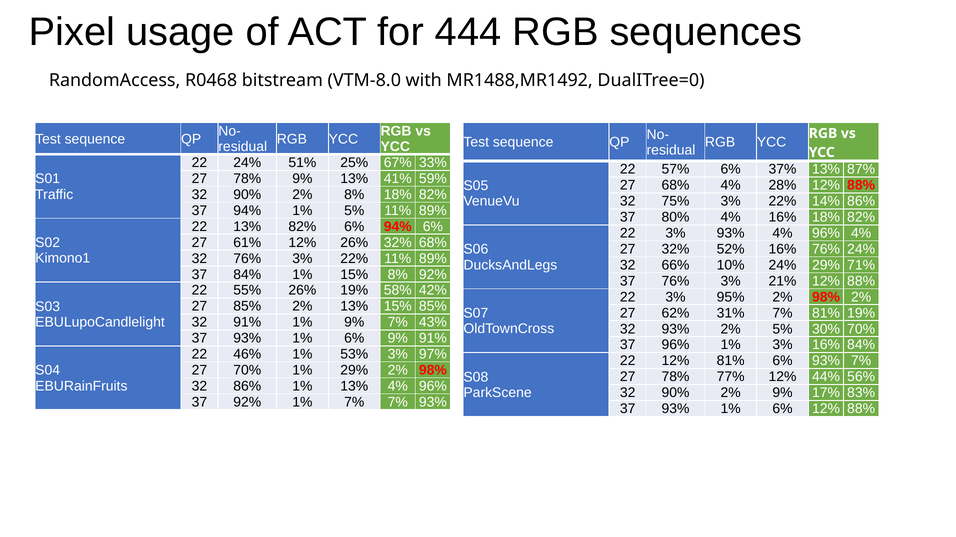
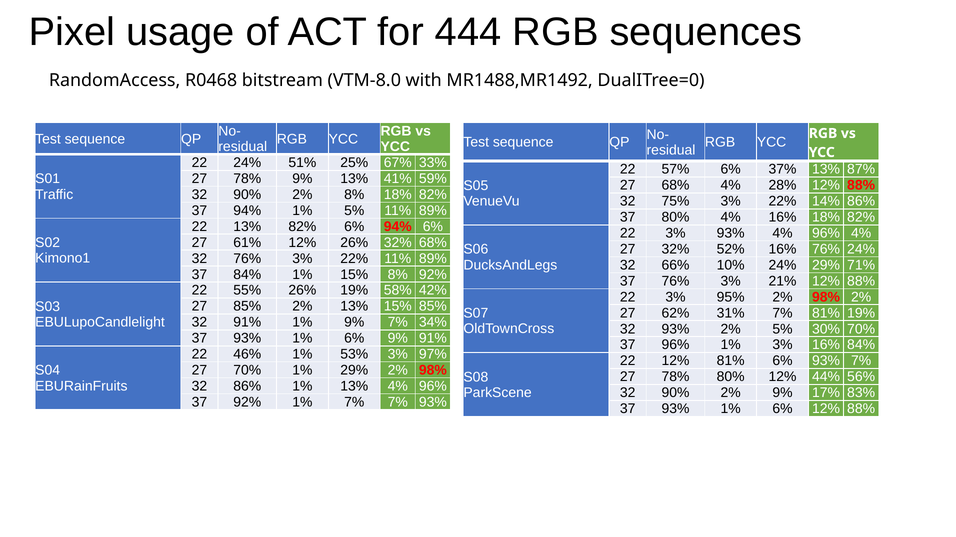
43%: 43% -> 34% (433, 323)
78% 77%: 77% -> 80% (731, 377)
